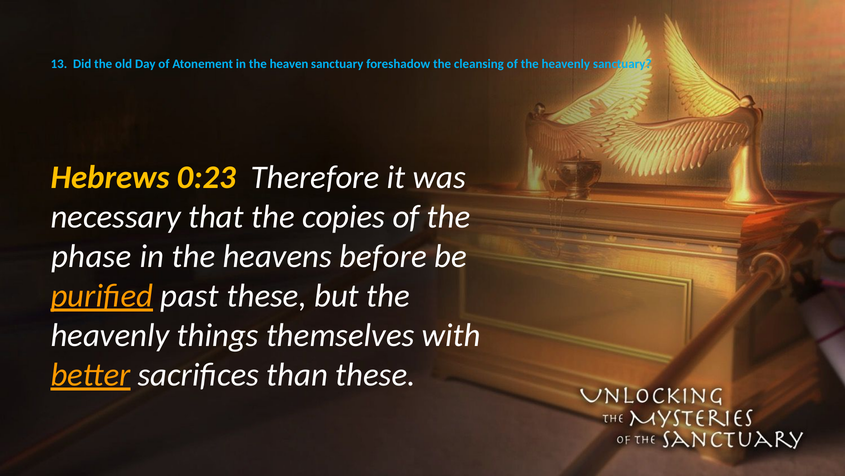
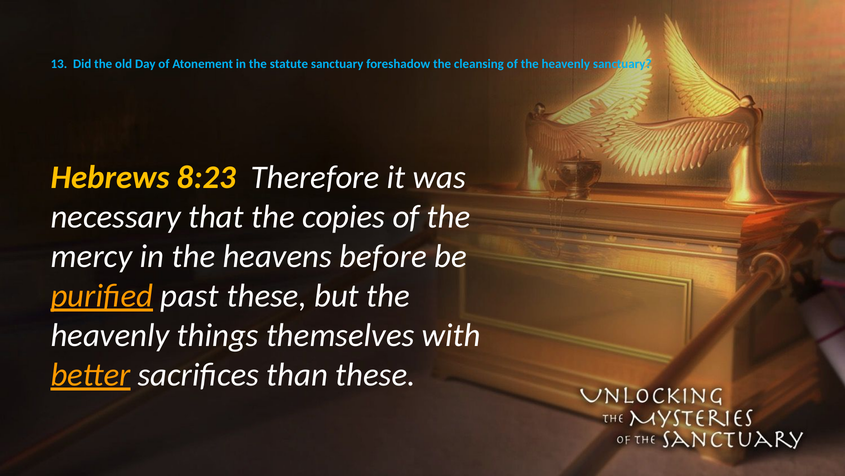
heaven: heaven -> statute (289, 64)
0:23: 0:23 -> 8:23 (206, 177)
phase: phase -> mercy (92, 256)
